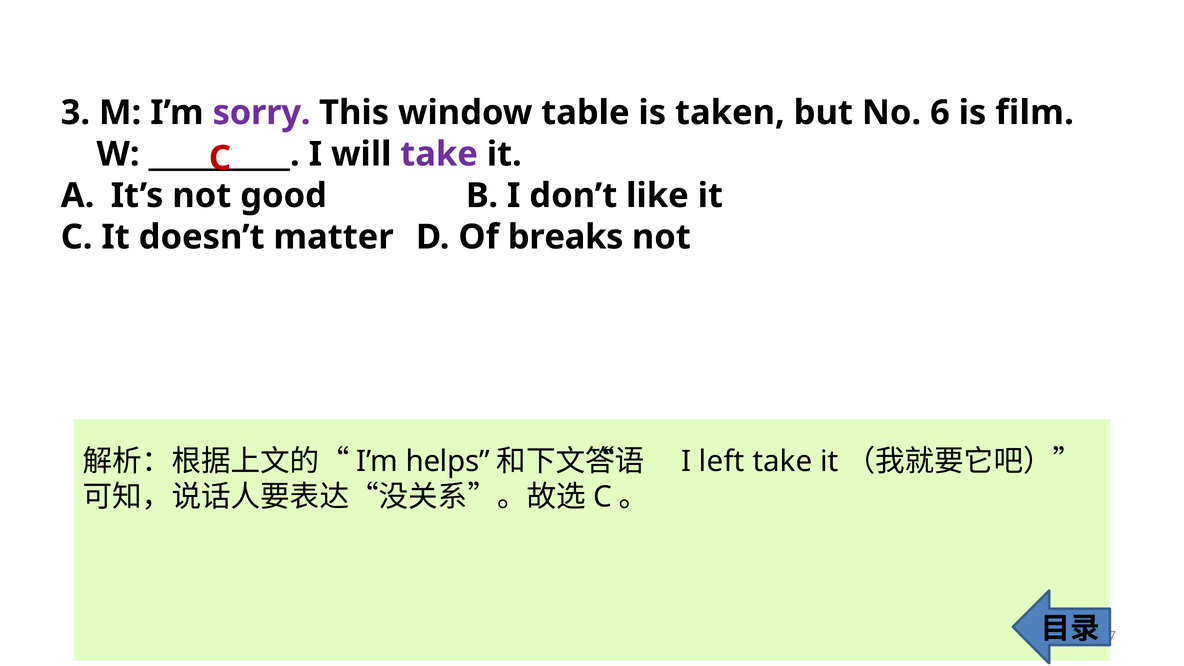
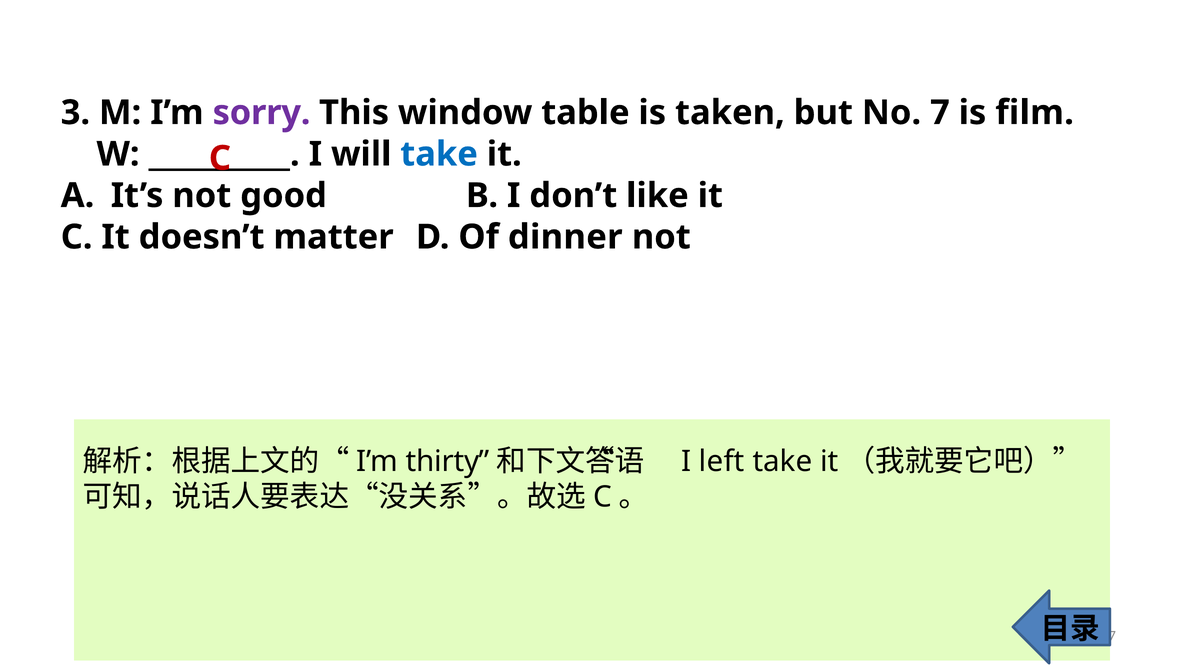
No 6: 6 -> 7 (940, 113)
take colour: purple -> blue (439, 154)
breaks: breaks -> dinner (565, 237)
helps: helps -> thirty (448, 461)
